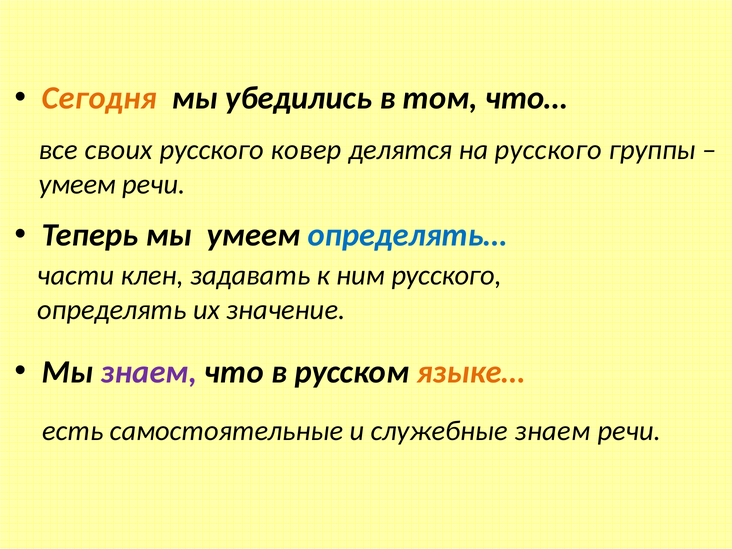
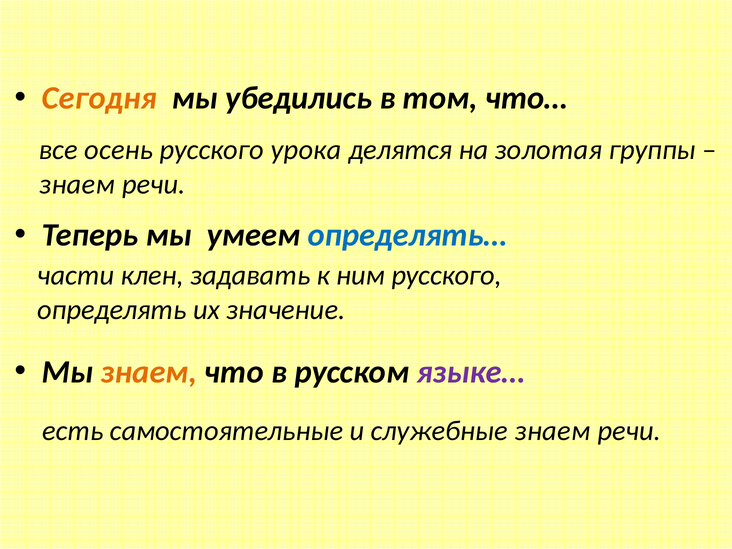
своих: своих -> осень (119, 150)
ковер: ковер -> урока (306, 150)
на русского: русского -> золотая (548, 150)
умеем: умеем -> знаем (77, 184)
знаем colour: purple -> orange (149, 372)
языке… colour: orange -> purple (471, 372)
